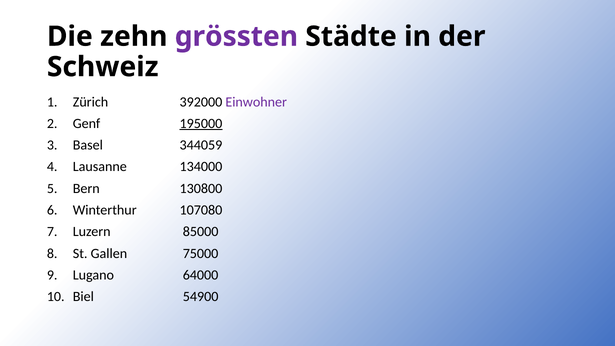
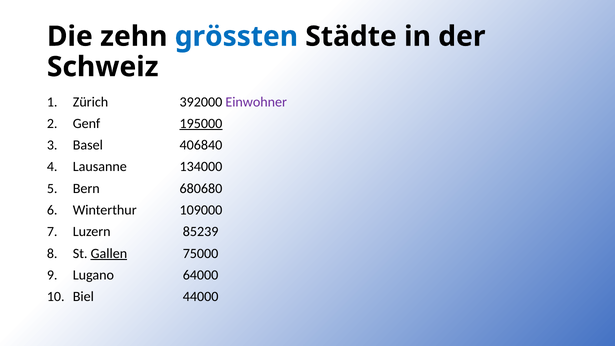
grössten colour: purple -> blue (236, 36)
344059: 344059 -> 406840 (201, 145)
130800: 130800 -> 680680 (201, 188)
107080: 107080 -> 109000 (201, 210)
85000: 85000 -> 85239 (201, 232)
Gallen underline: none -> present (109, 253)
54900: 54900 -> 44000 (201, 297)
